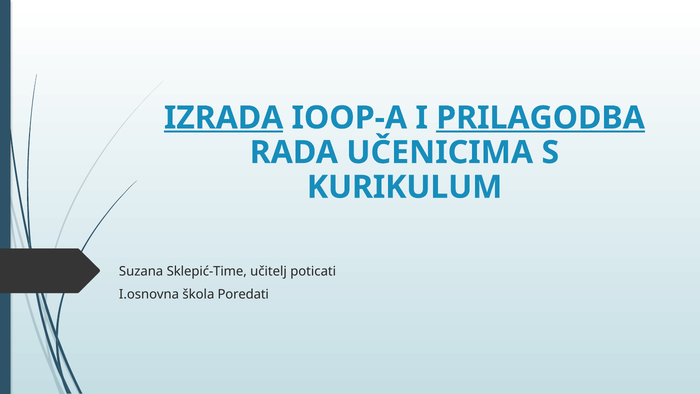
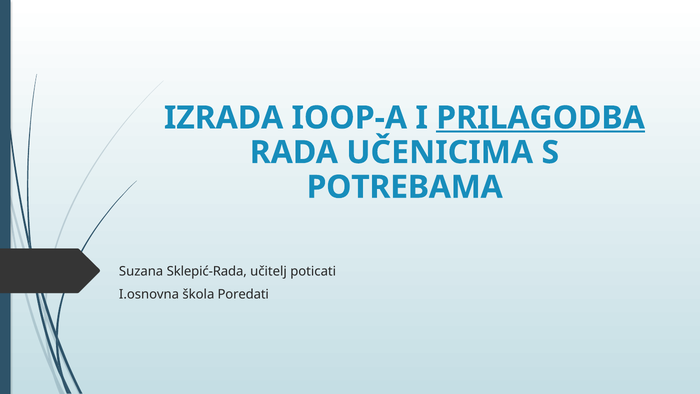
IZRADA underline: present -> none (224, 118)
KURIKULUM: KURIKULUM -> POTREBAMA (405, 187)
Sklepić-Time: Sklepić-Time -> Sklepić-Rada (207, 271)
